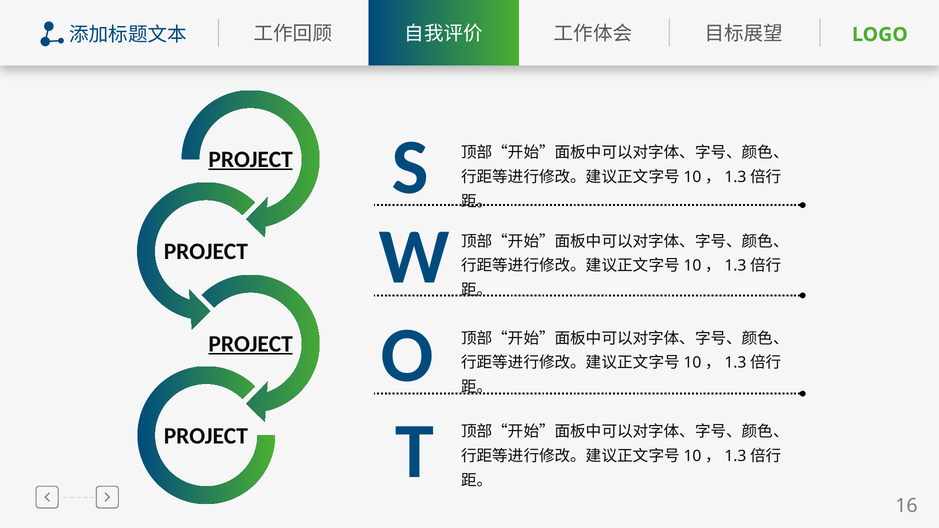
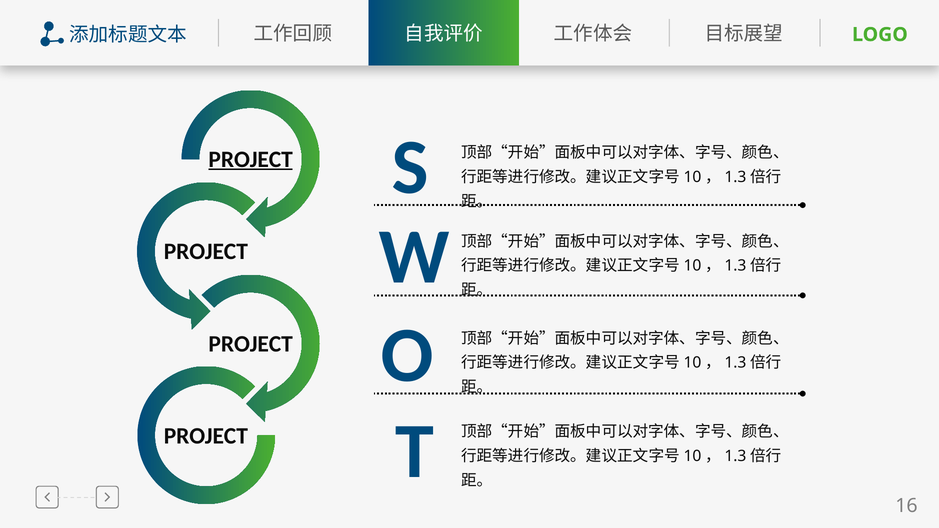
PROJECT underline: present -> none (251, 344)
